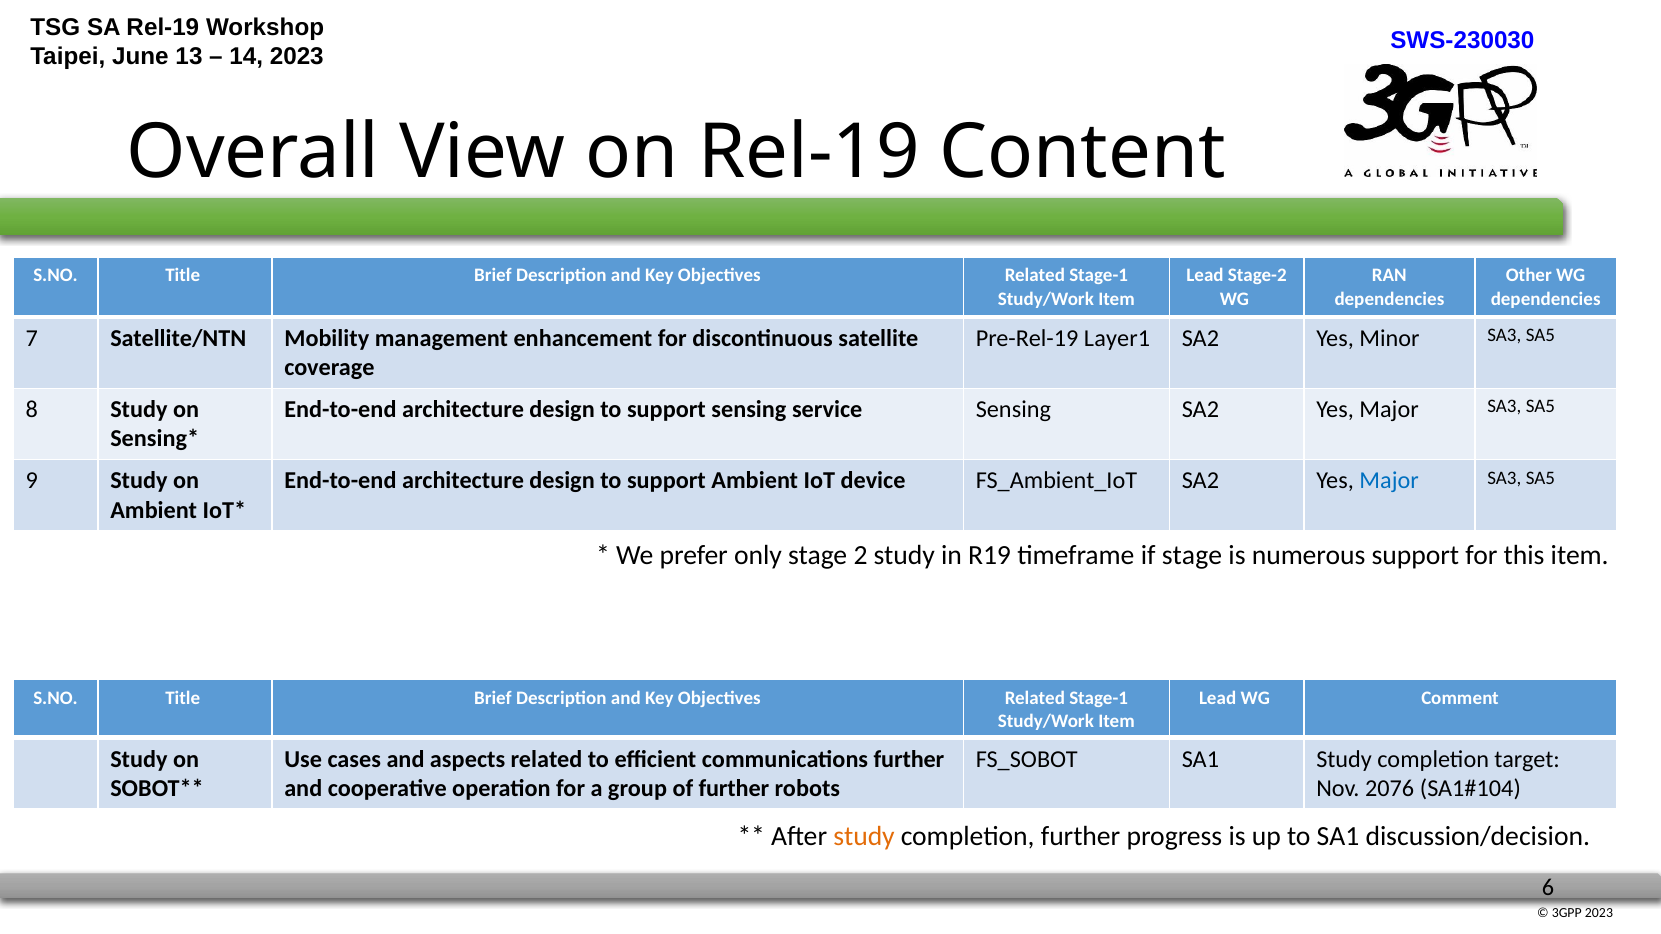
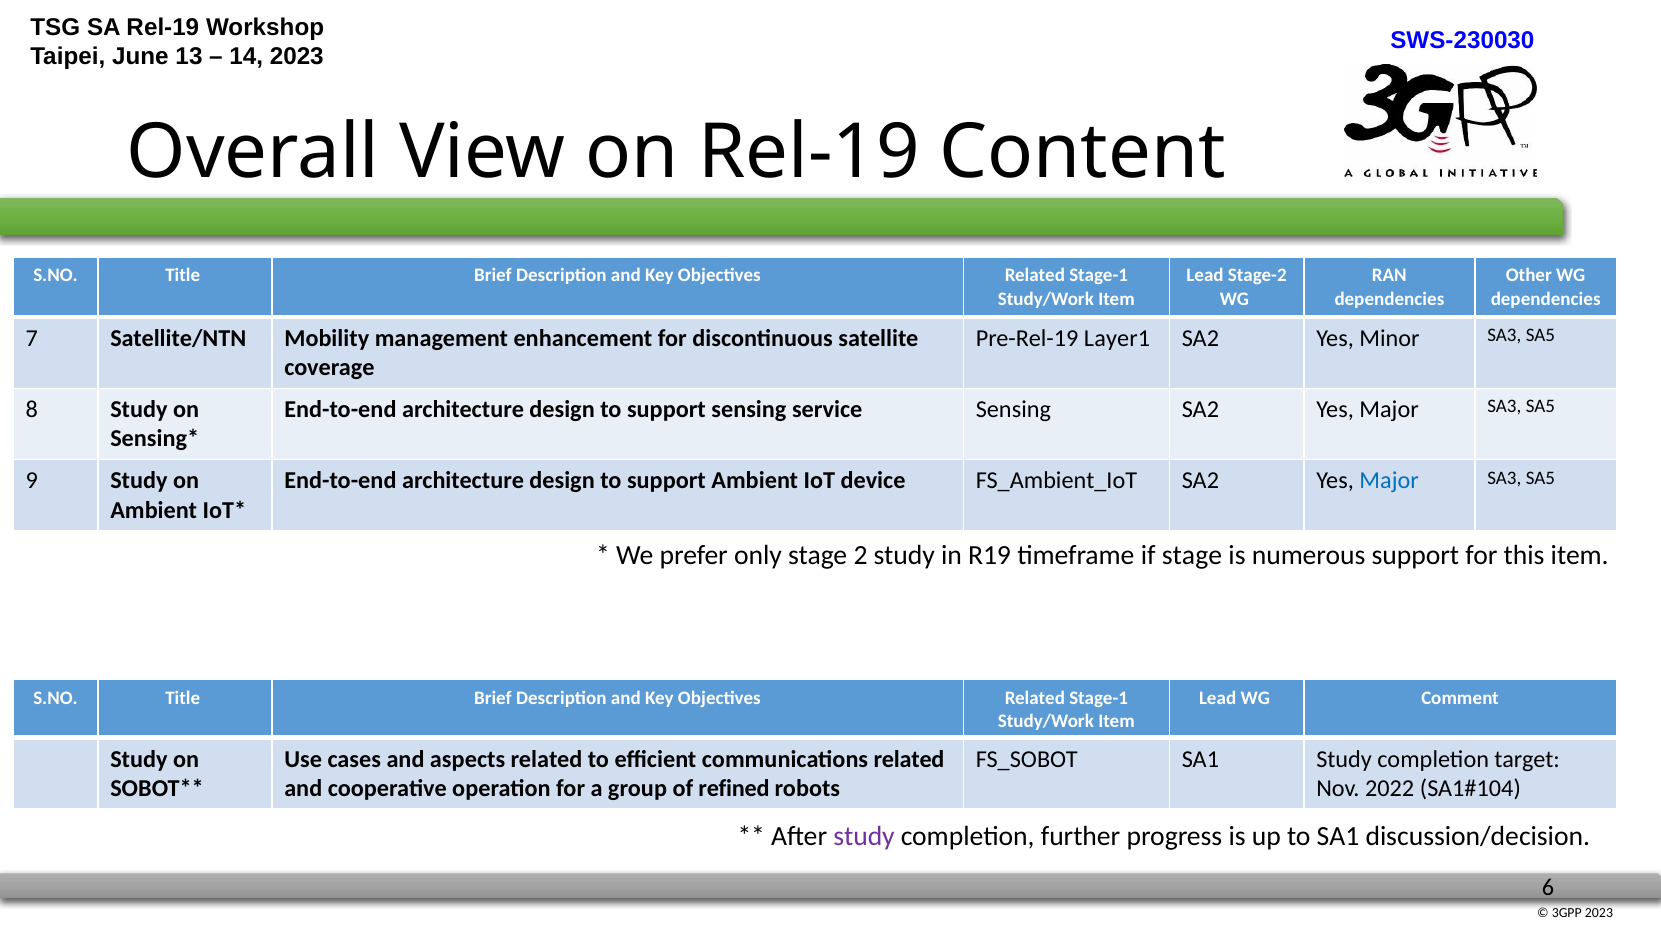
communications further: further -> related (909, 759)
of further: further -> refined (734, 789)
2076: 2076 -> 2022 (1390, 789)
study colour: orange -> purple (864, 837)
